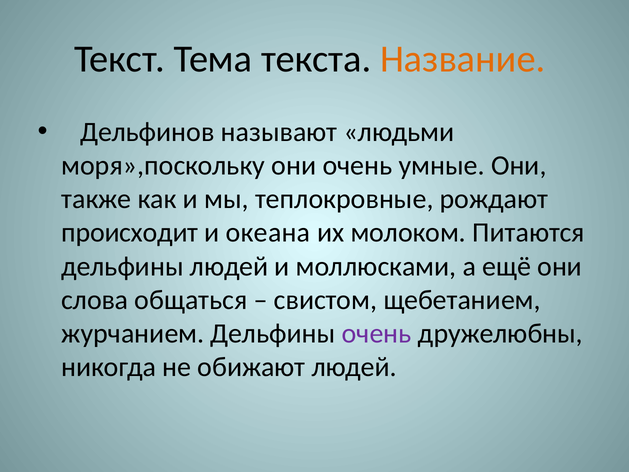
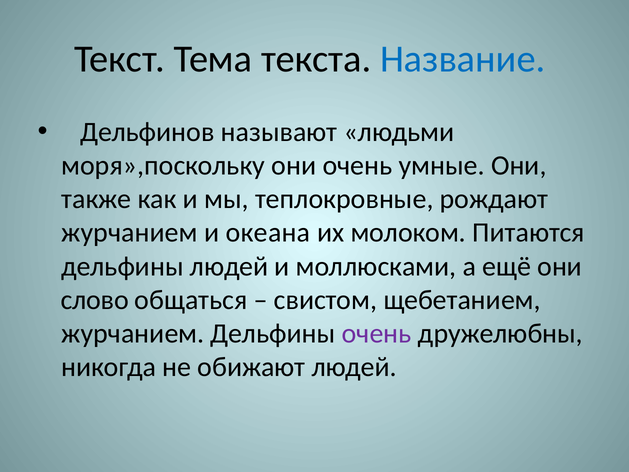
Название colour: orange -> blue (463, 59)
происходит: происходит -> журчанием (130, 233)
слова: слова -> слово (95, 300)
